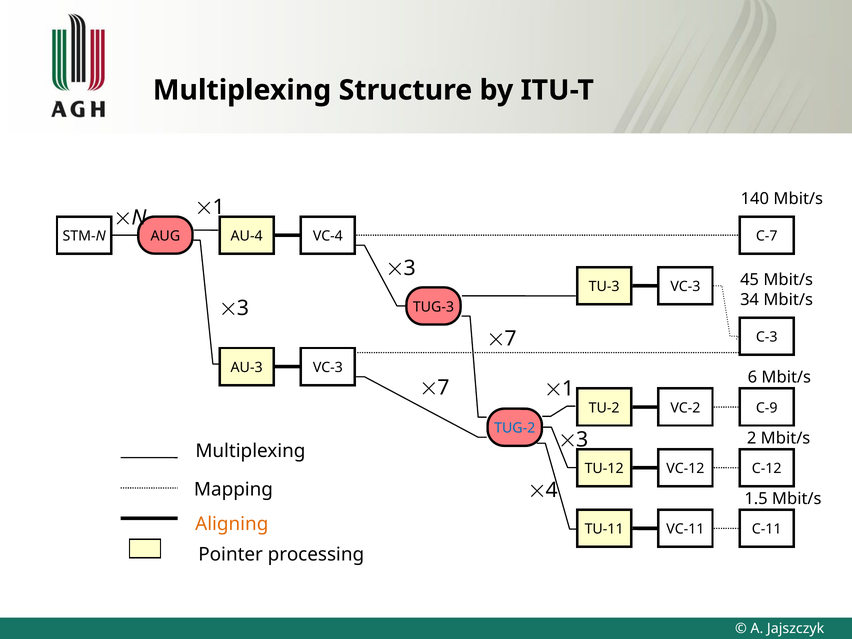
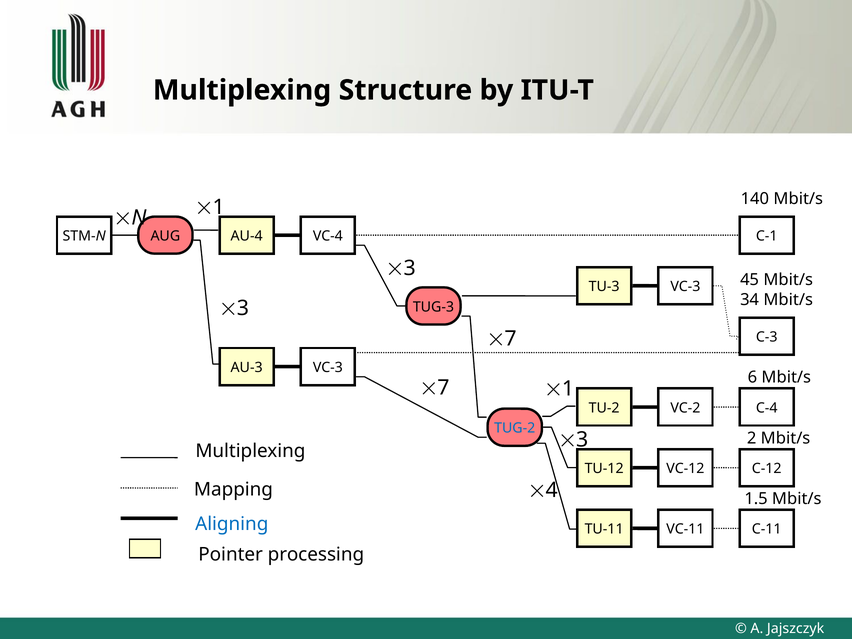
C-7: C-7 -> C-1 (767, 236)
C-9: C-9 -> C-4 (767, 408)
Aligning colour: orange -> blue (232, 524)
